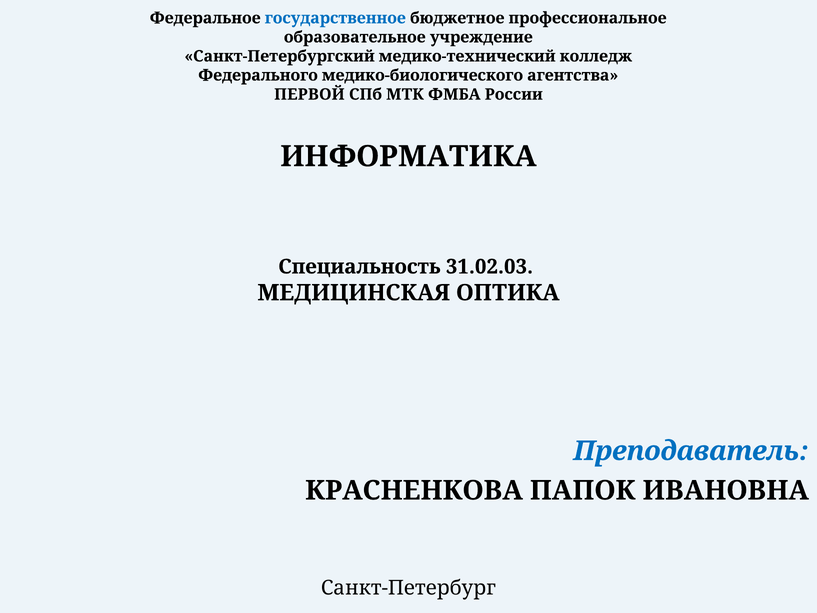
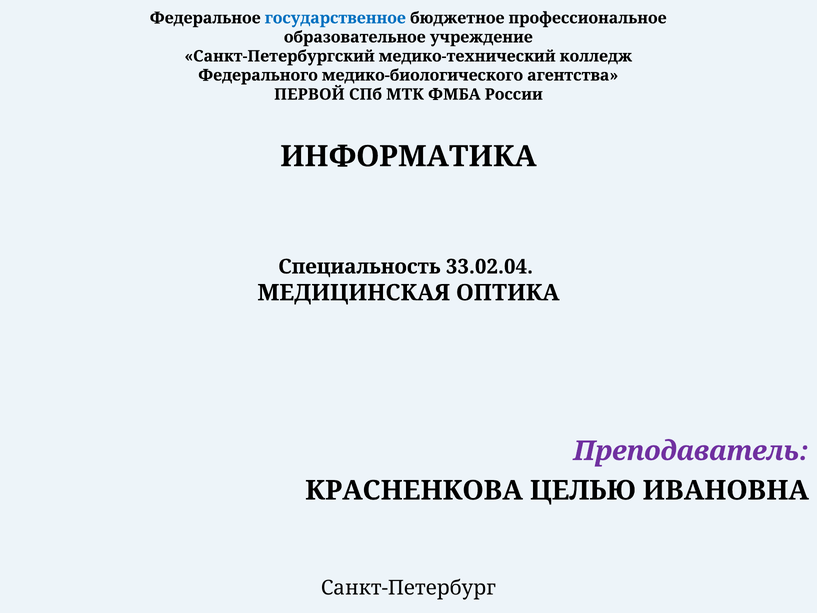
31.02.03: 31.02.03 -> 33.02.04 (489, 267)
Преподаватель colour: blue -> purple (691, 451)
ПАПОК: ПАПОК -> ЦЕЛЬЮ (583, 490)
